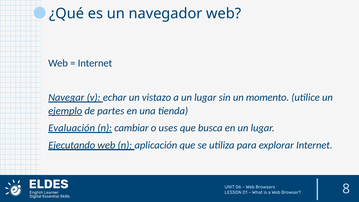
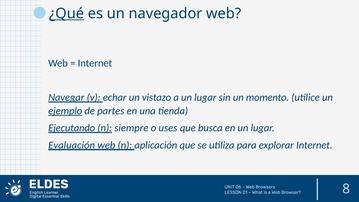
¿Qué underline: none -> present (67, 14)
Evaluación: Evaluación -> Ejecutando (72, 128)
cambiar: cambiar -> siempre (131, 128)
Ejecutando: Ejecutando -> Evaluación (72, 145)
